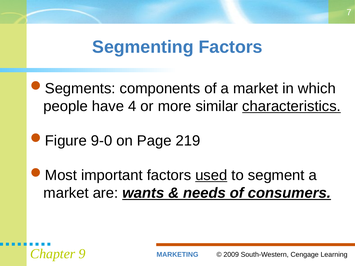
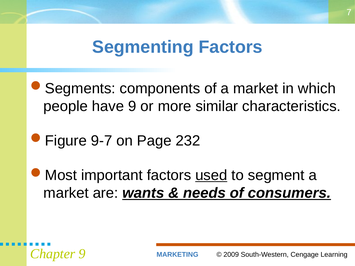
have 4: 4 -> 9 (132, 106)
characteristics underline: present -> none (292, 106)
9-0: 9-0 -> 9-7 (102, 141)
219: 219 -> 232 (188, 141)
